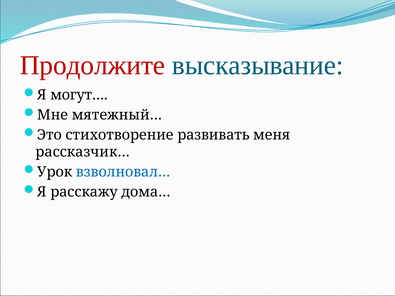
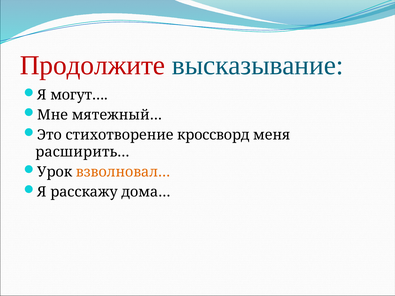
развивать: развивать -> кроссворд (213, 135)
рассказчик…: рассказчик… -> расширить… (83, 152)
взволновал… colour: blue -> orange (123, 172)
